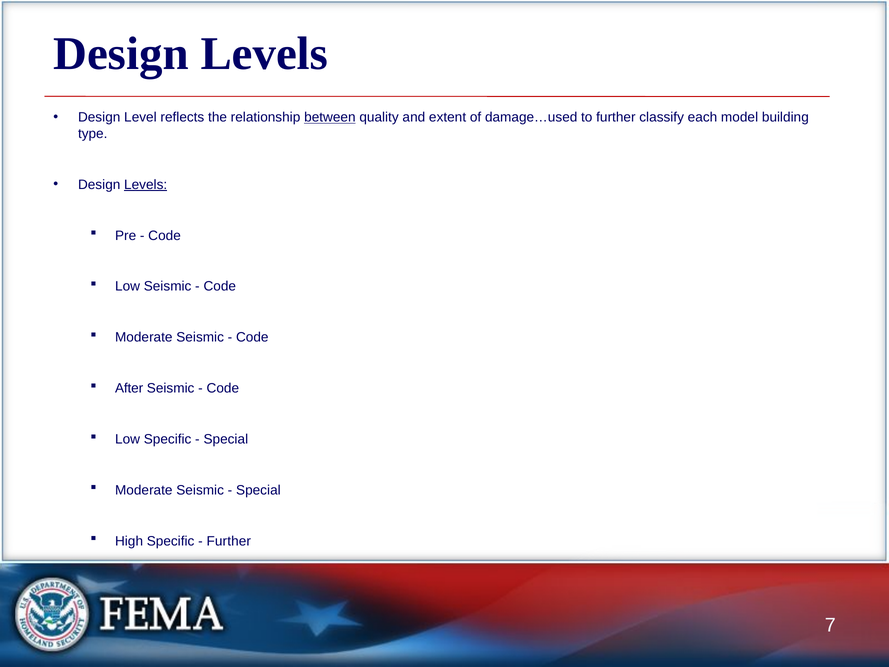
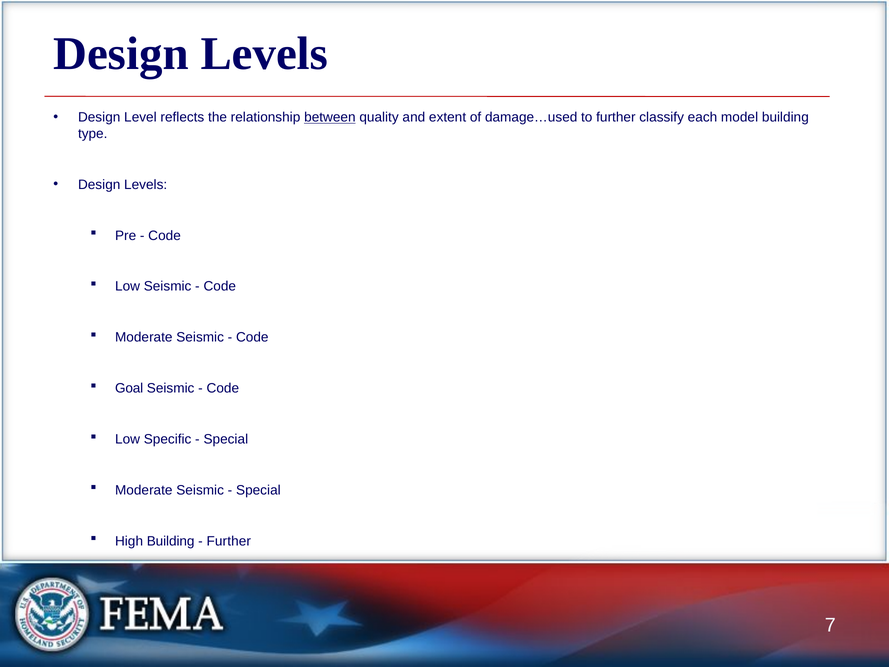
Levels underline: present -> none (146, 185)
After: After -> Goal (129, 388)
High Specific: Specific -> Building (171, 541)
